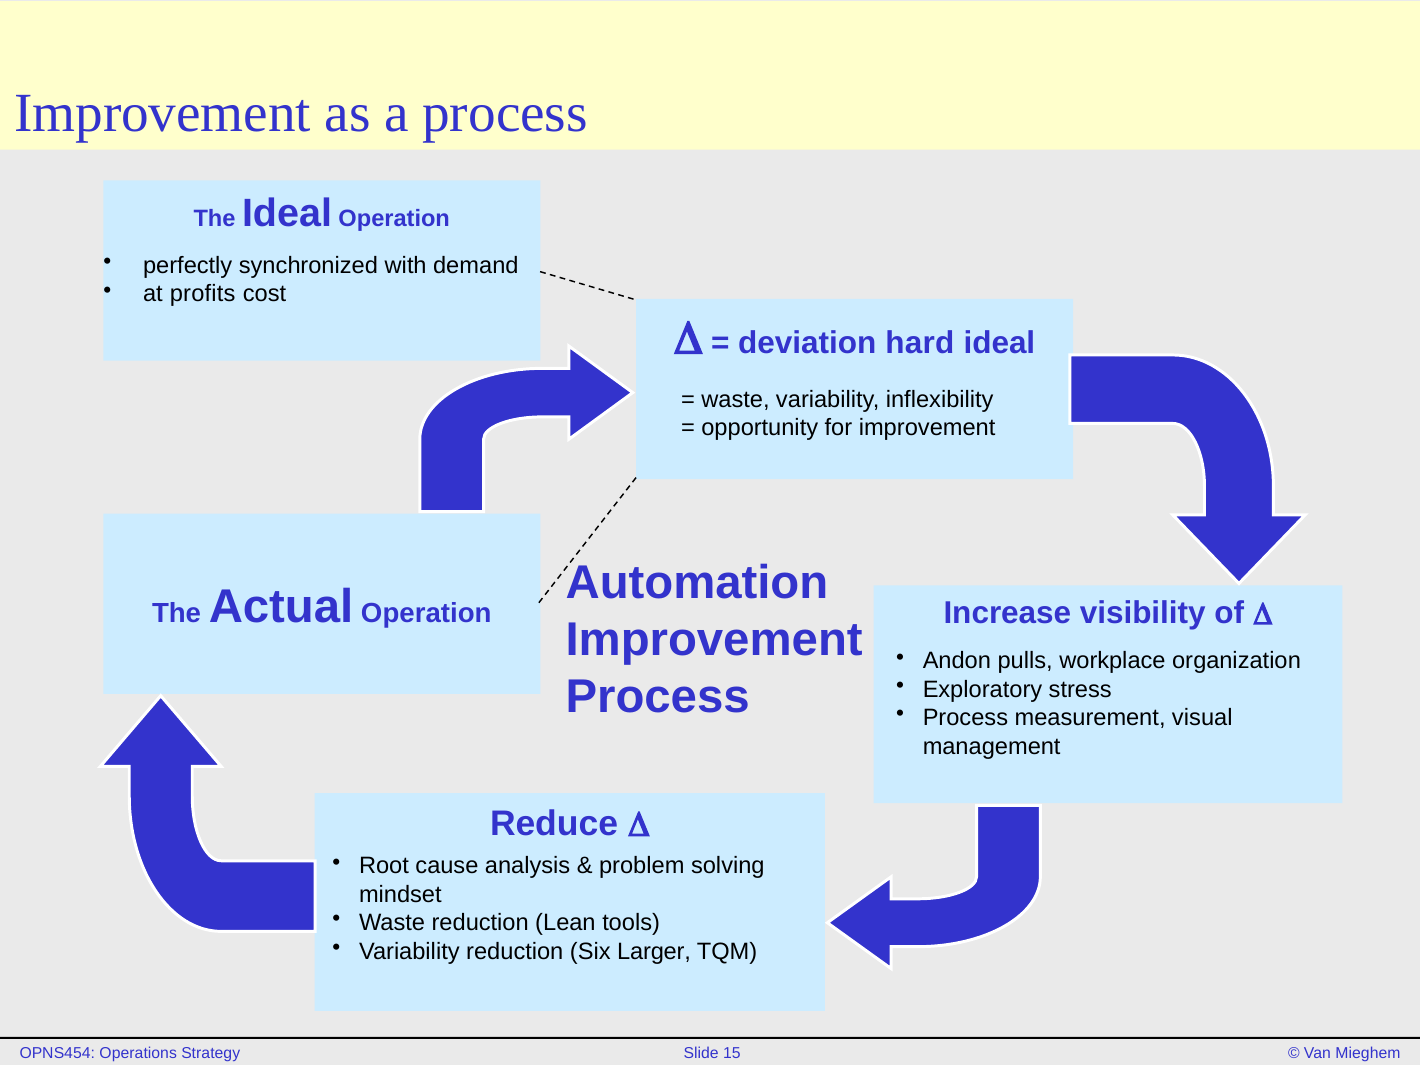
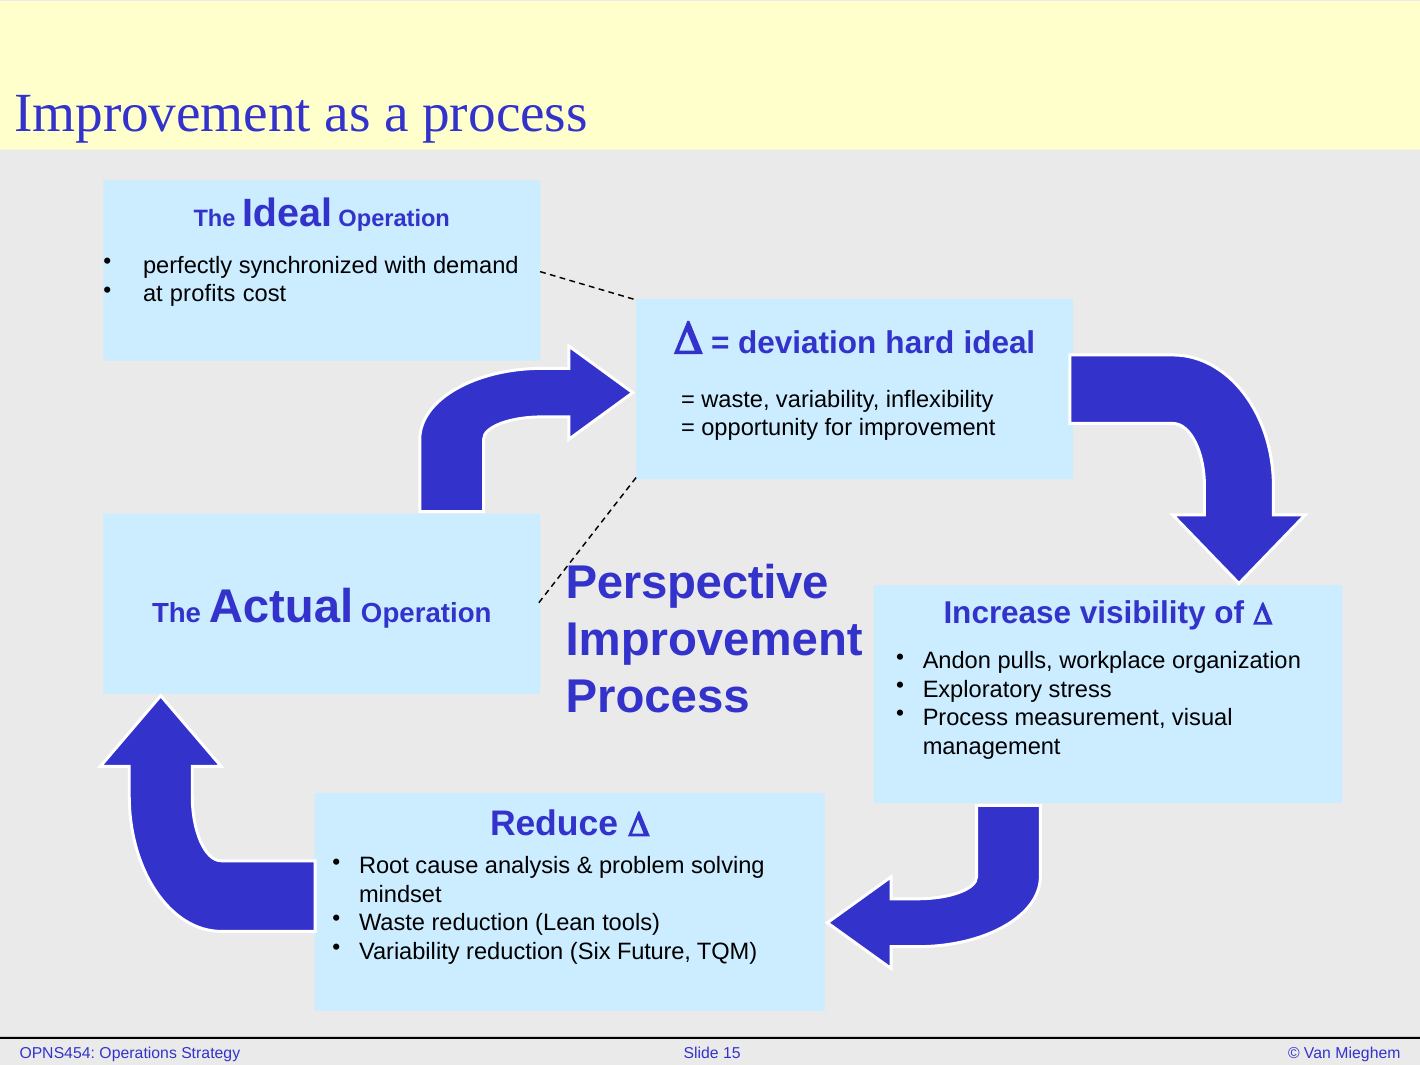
Automation: Automation -> Perspective (697, 583)
Larger: Larger -> Future (654, 951)
